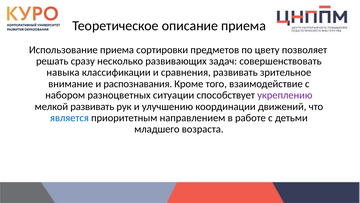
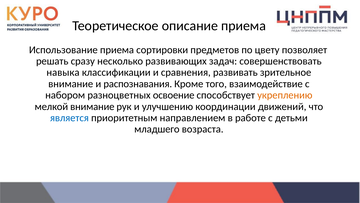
ситуации: ситуации -> освоение (174, 95)
укреплению colour: purple -> orange (285, 95)
мелкой развивать: развивать -> внимание (92, 106)
